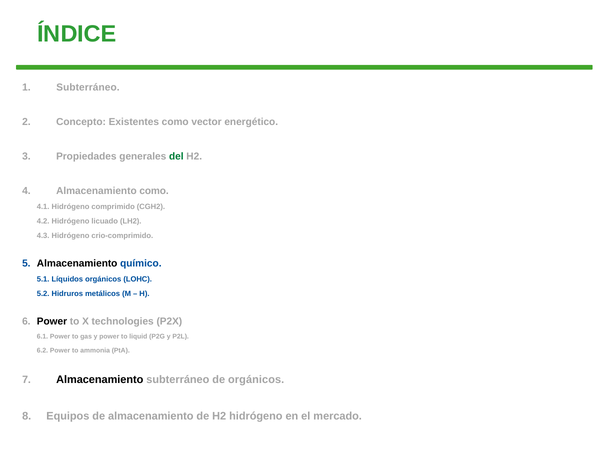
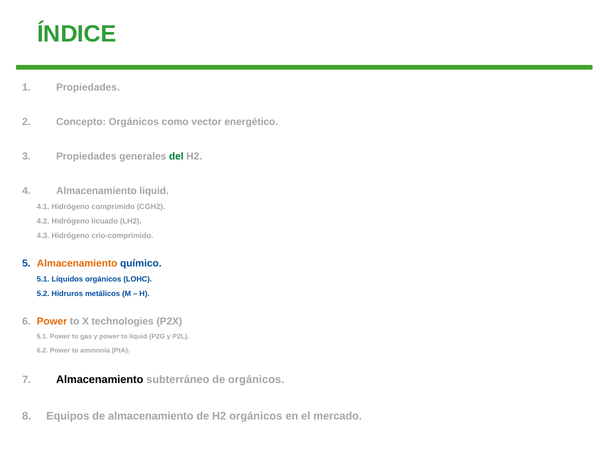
Subterráneo: Subterráneo -> Propiedades (88, 88)
Concepto Existentes: Existentes -> Orgánicos (134, 122)
Almacenamiento como: como -> liquid (154, 191)
Almacenamiento colour: black -> orange (77, 263)
Power colour: black -> orange (52, 321)
H2 hidrógeno: hidrógeno -> orgánicos (256, 416)
